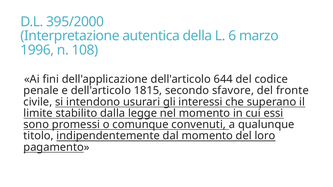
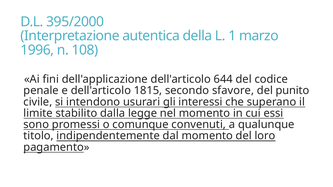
6: 6 -> 1 (232, 36)
fronte: fronte -> punito (293, 91)
